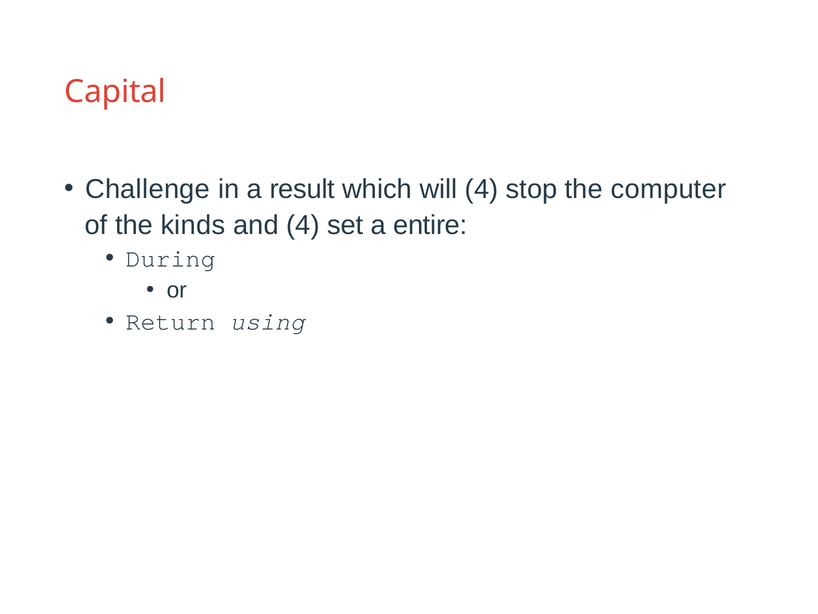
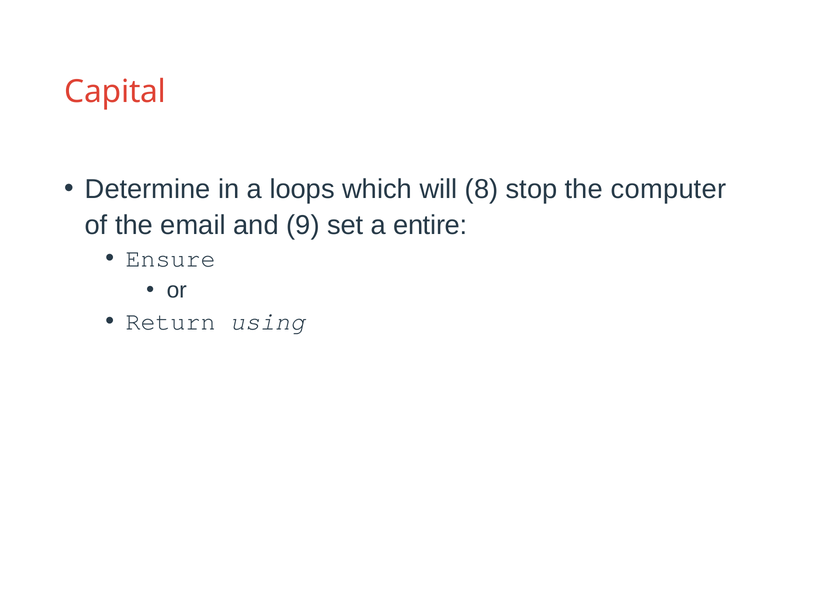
Challenge: Challenge -> Determine (148, 189)
result: result -> loops (302, 189)
will 4: 4 -> 8 (482, 189)
kinds: kinds -> email (193, 225)
and 4: 4 -> 9 (303, 225)
During: During -> Ensure (171, 258)
